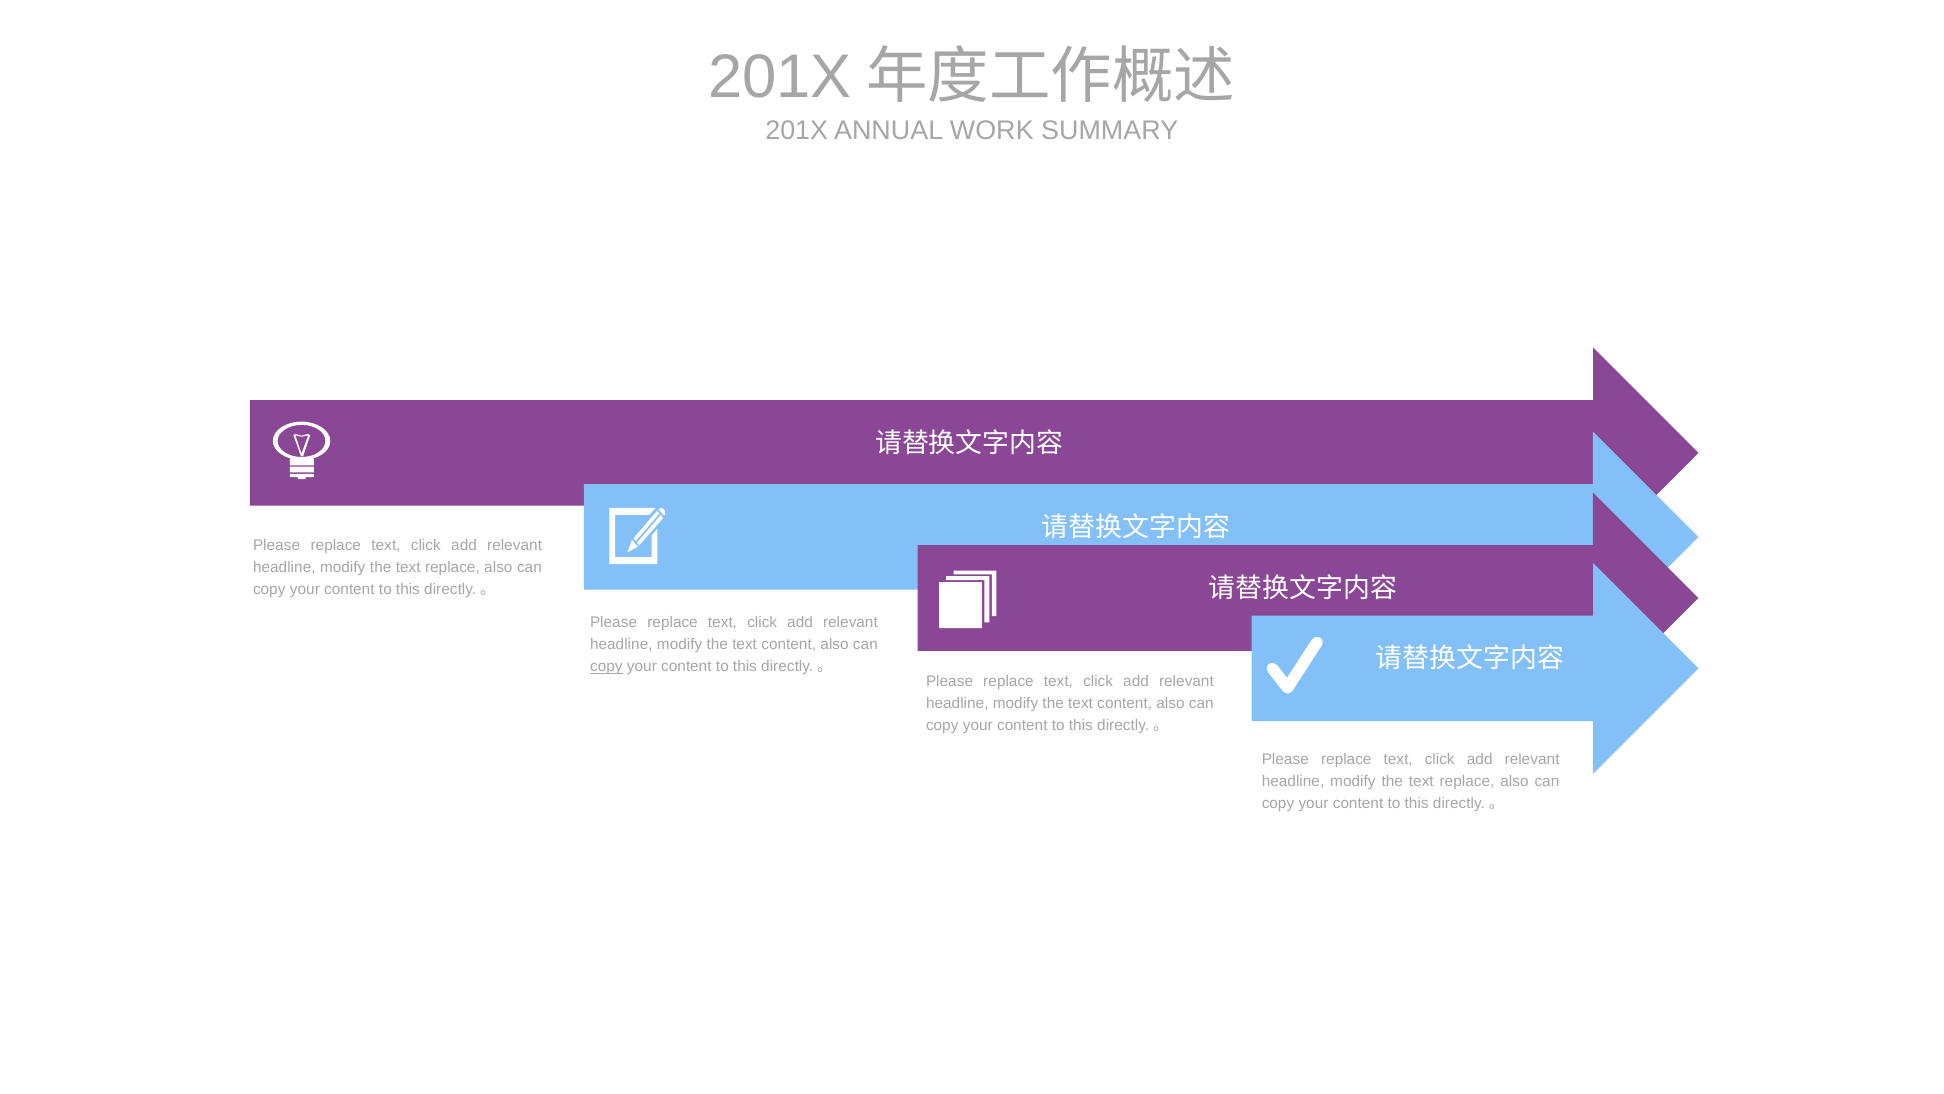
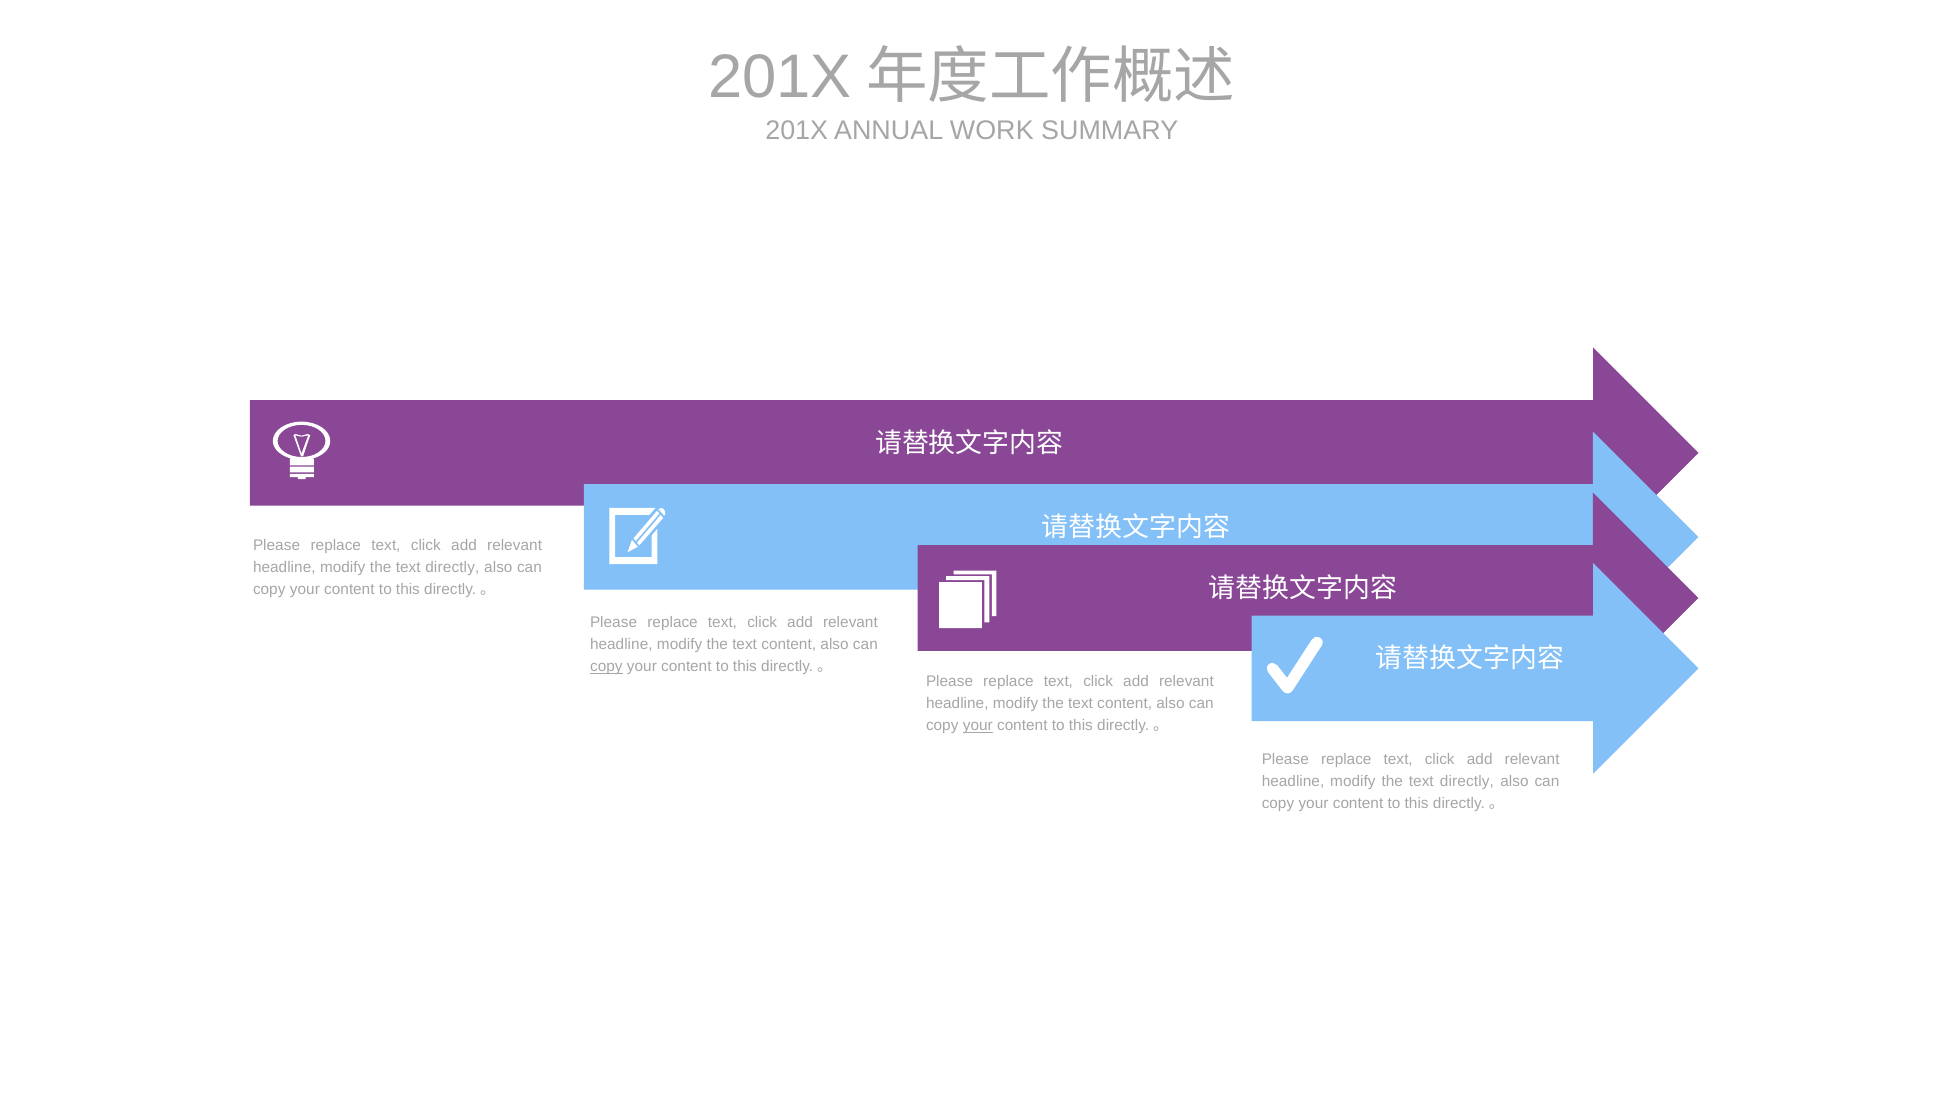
replace: replace -> directly (452, 567)
your underline: none -> present (978, 725)
replace: replace -> directly (1467, 781)
